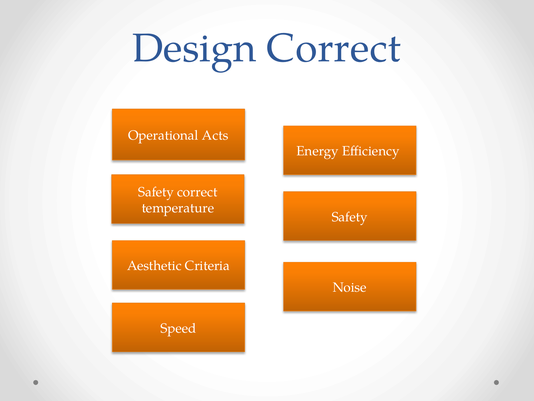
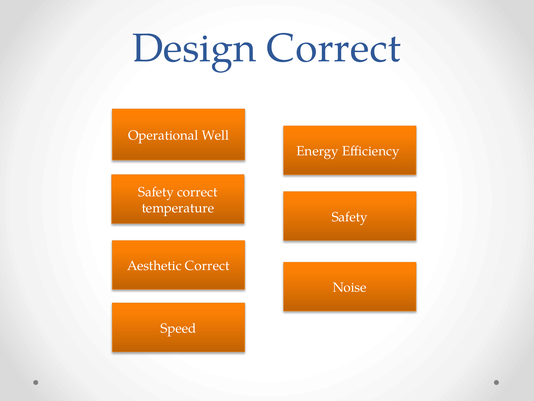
Acts: Acts -> Well (215, 135)
Aesthetic Criteria: Criteria -> Correct (207, 266)
